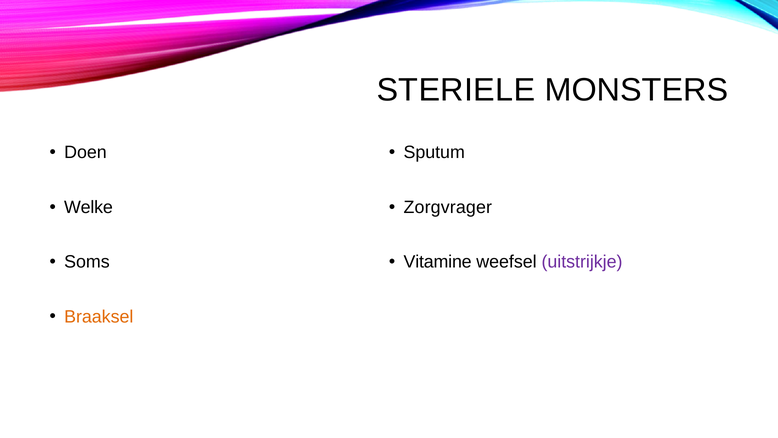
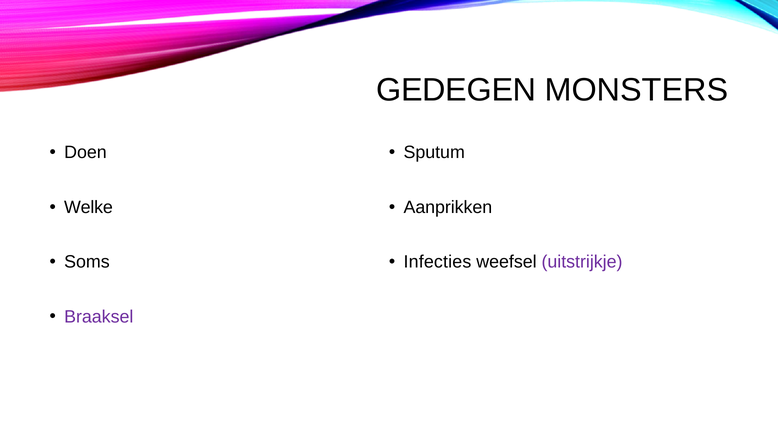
STERIELE: STERIELE -> GEDEGEN (456, 90)
Zorgvrager: Zorgvrager -> Aanprikken (448, 207)
Vitamine: Vitamine -> Infecties (437, 262)
Braaksel colour: orange -> purple (99, 316)
